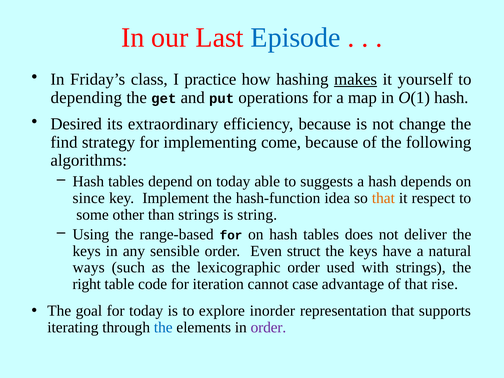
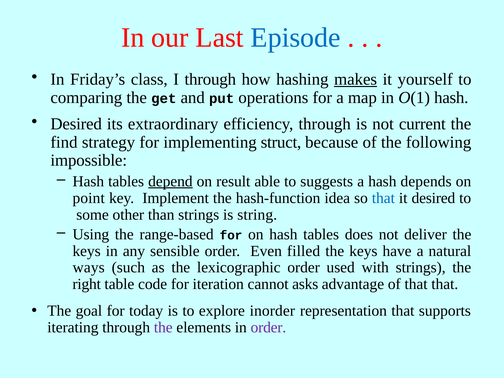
I practice: practice -> through (210, 79)
depending: depending -> comparing (86, 97)
efficiency because: because -> through (325, 124)
change: change -> current (422, 124)
come: come -> struct (281, 142)
algorithms: algorithms -> impossible (89, 160)
depend underline: none -> present (170, 181)
on today: today -> result (233, 181)
since: since -> point (89, 198)
that colour: orange -> blue (383, 198)
it respect: respect -> desired (433, 198)
struct: struct -> filled (304, 251)
case: case -> asks (305, 284)
that rise: rise -> that (445, 284)
the colour: blue -> purple (163, 327)
